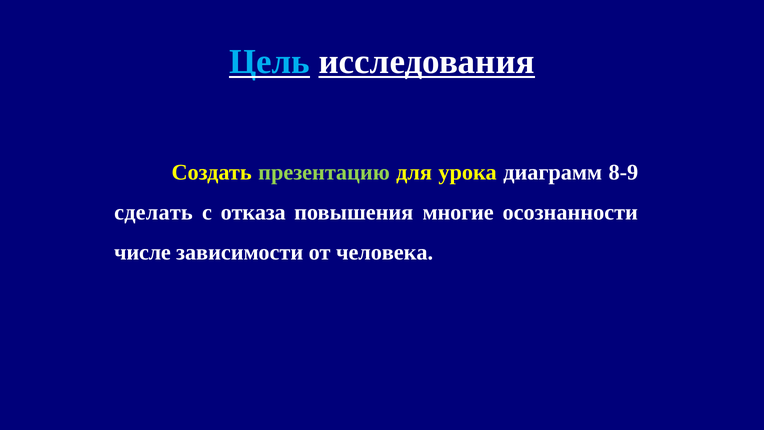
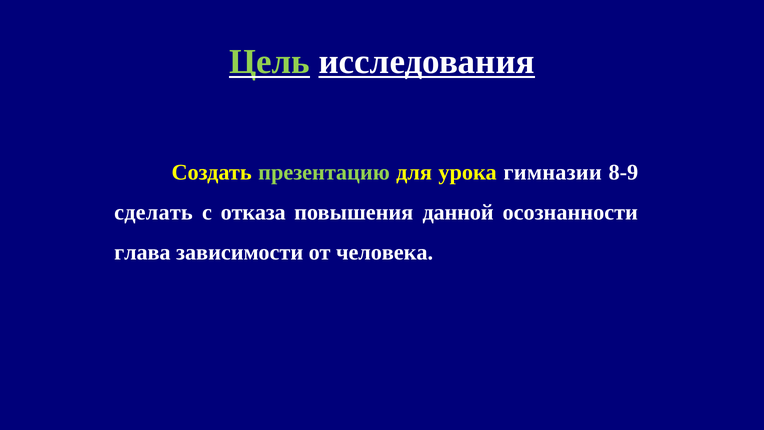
Цель colour: light blue -> light green (269, 62)
диаграмм: диаграмм -> гимназии (553, 172)
многие: многие -> данной (458, 212)
числе: числе -> глава (142, 252)
